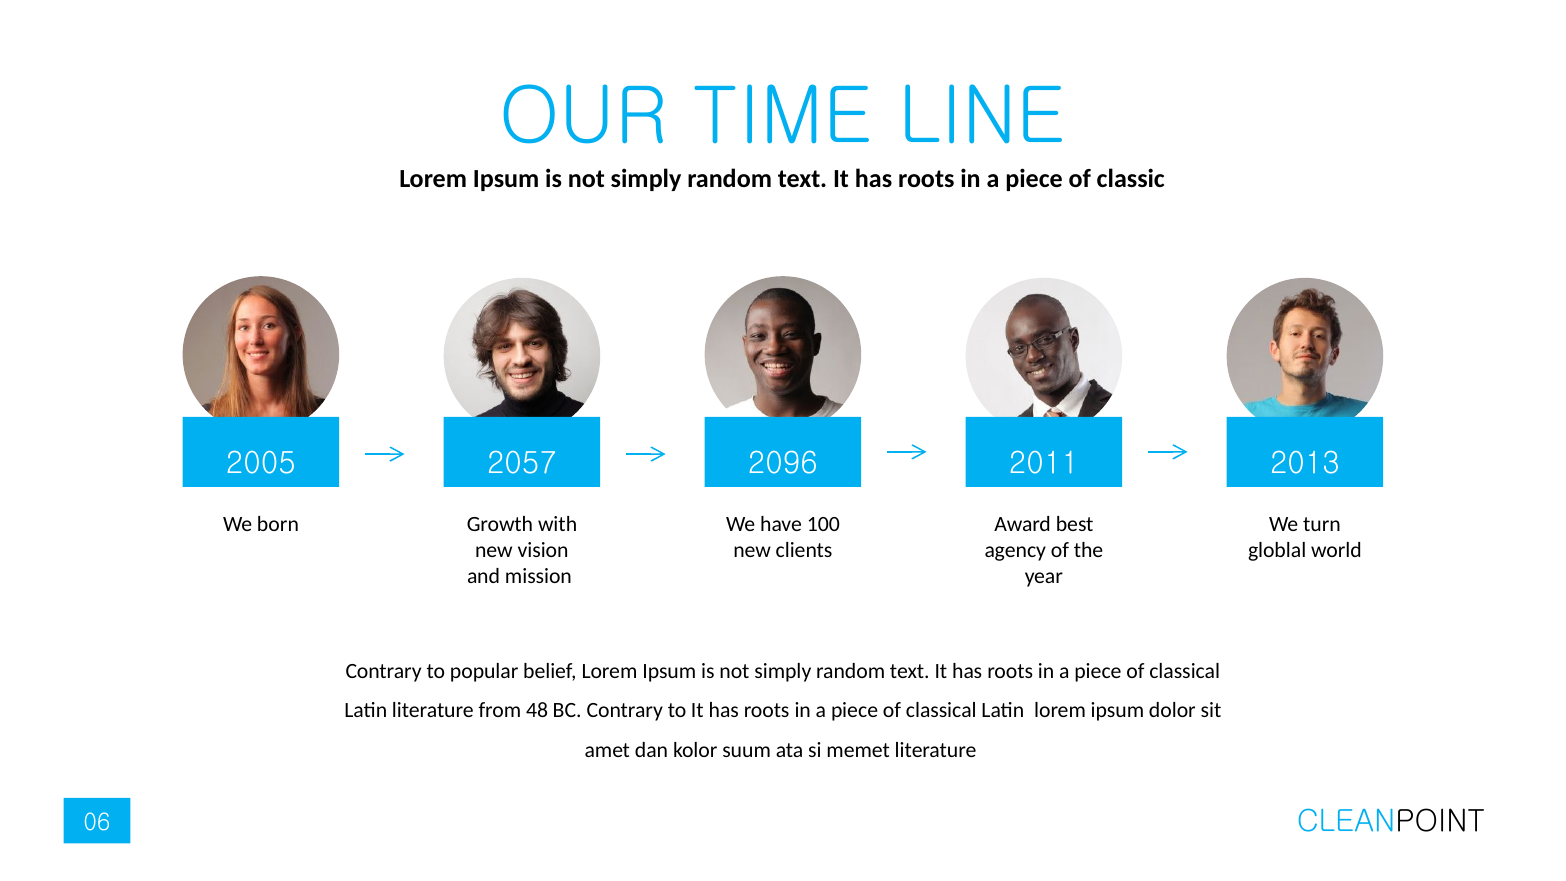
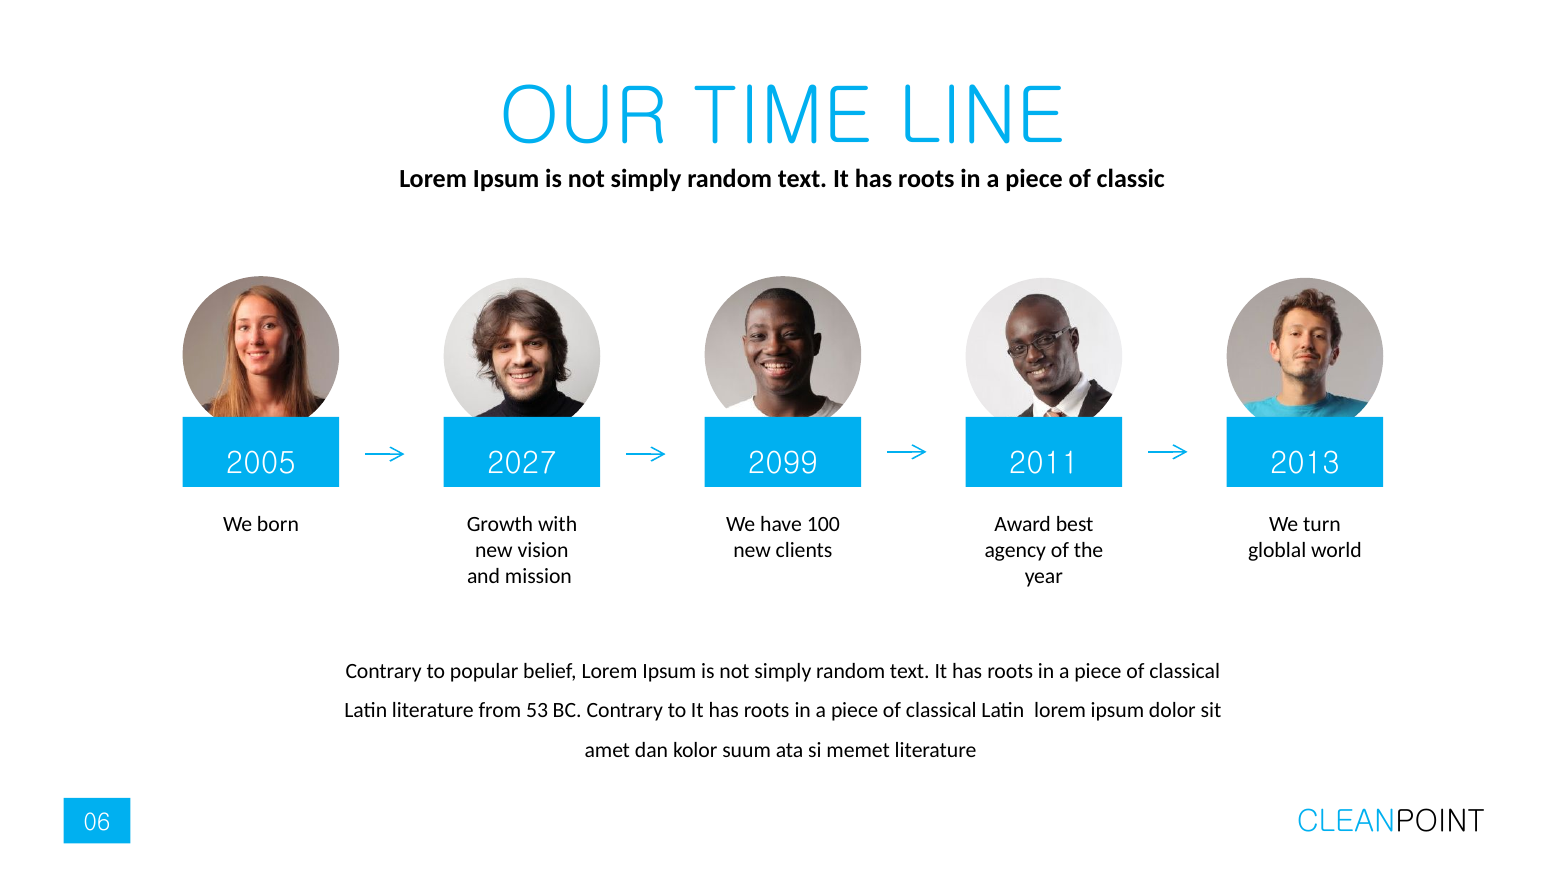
2057: 2057 -> 2027 (522, 463)
2096: 2096 -> 2099 (783, 463)
48: 48 -> 53 (537, 711)
